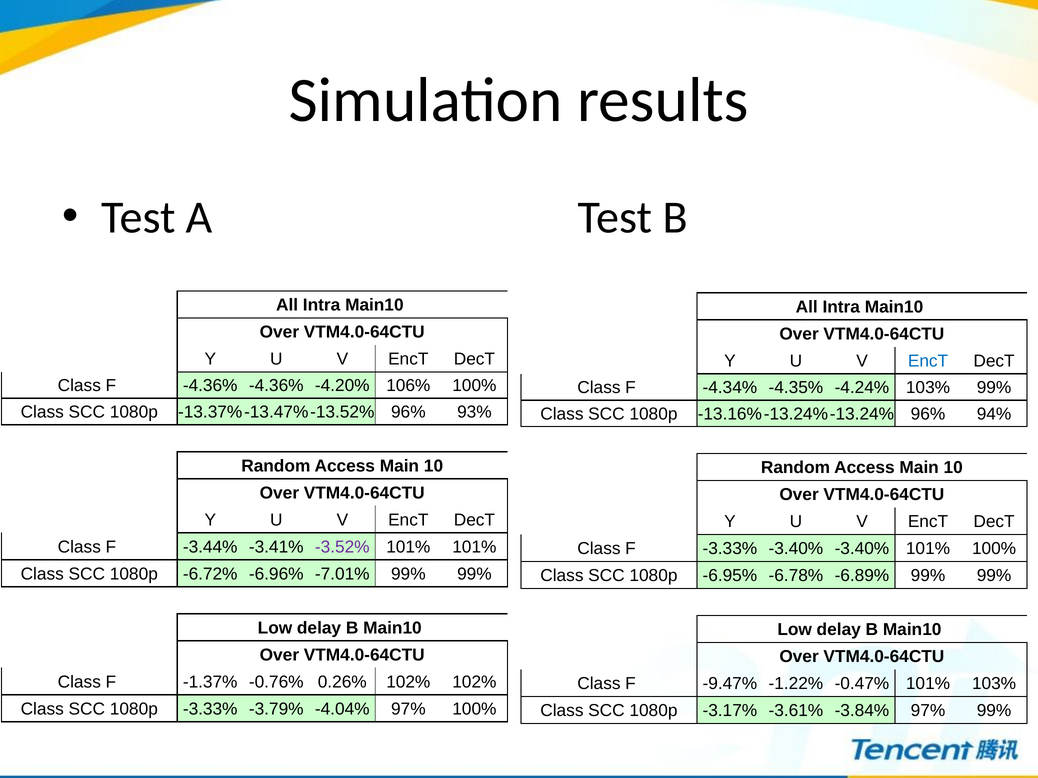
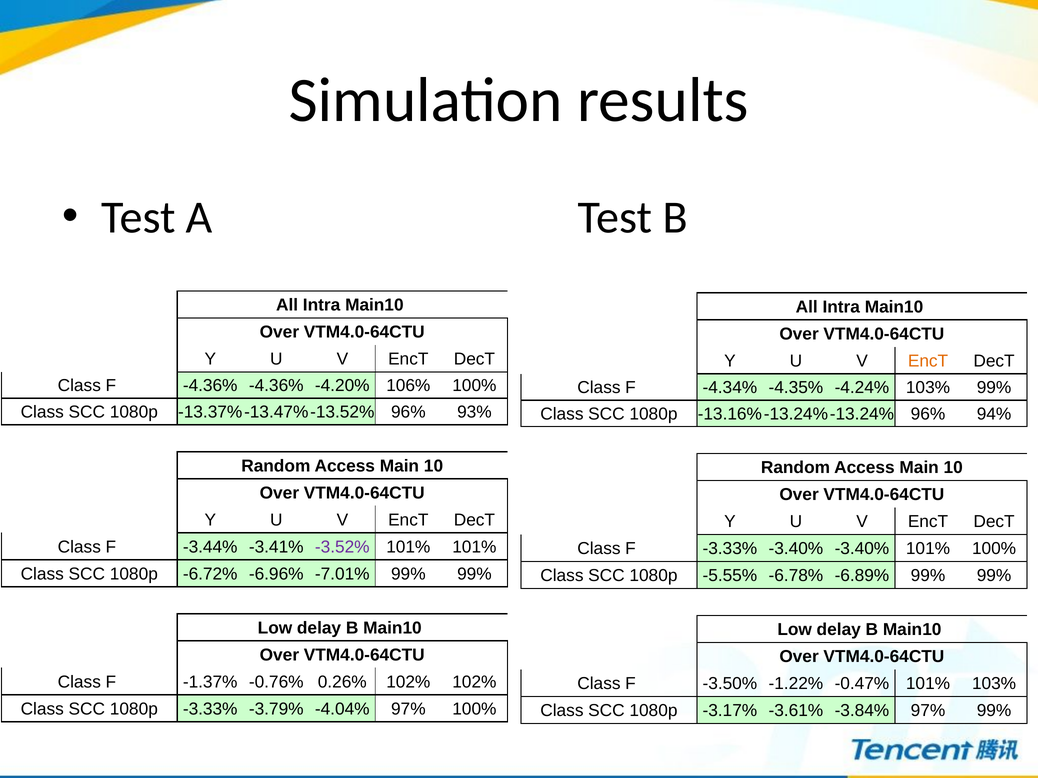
EncT colour: blue -> orange (928, 361)
-6.95%: -6.95% -> -5.55% (730, 576)
-9.47%: -9.47% -> -3.50% (730, 684)
